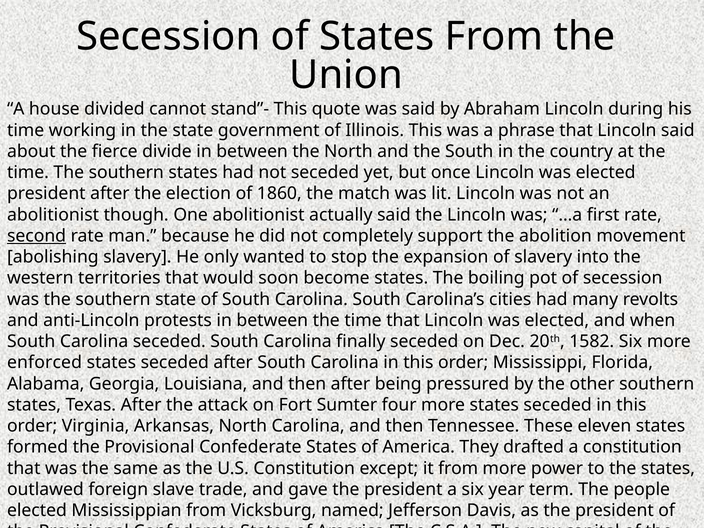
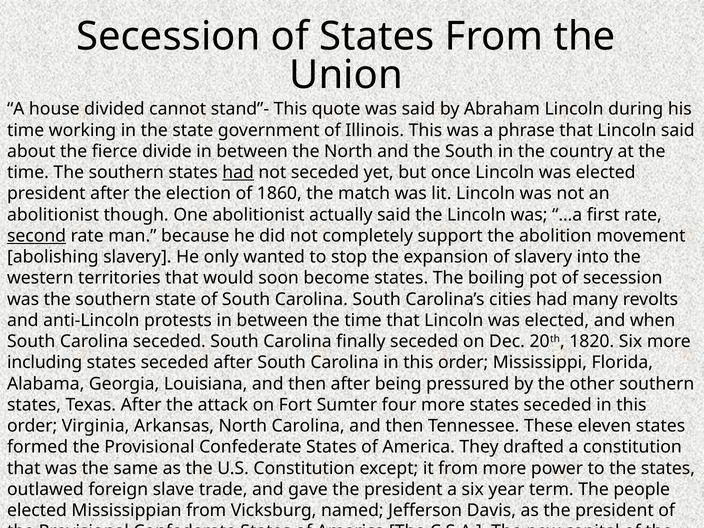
had underline: none -> present (238, 173)
1582: 1582 -> 1820 (592, 342)
enforced: enforced -> including (45, 363)
